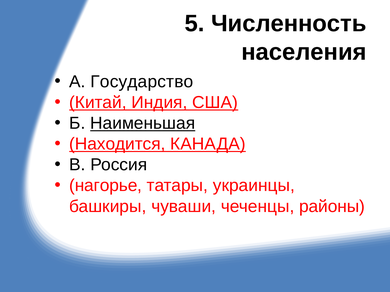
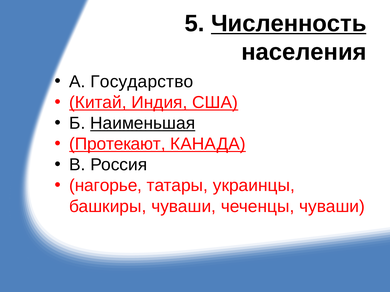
Численность underline: none -> present (289, 23)
Находится: Находится -> Протекают (117, 144)
чеченцы районы: районы -> чуваши (332, 207)
